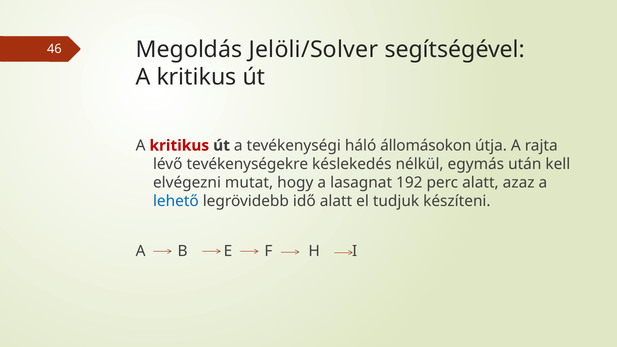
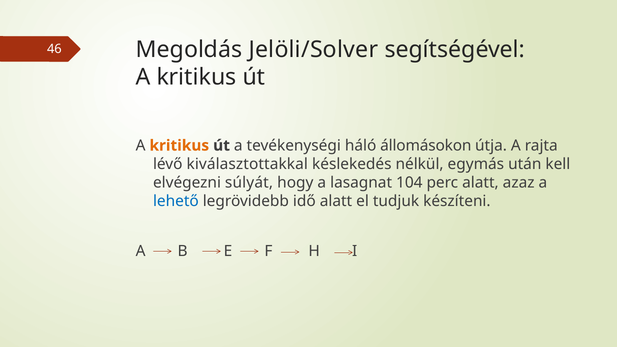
kritikus colour: red -> orange (179, 146)
tevékenységekre: tevékenységekre -> kiválasztottakkal (247, 164)
mutat: mutat -> súlyát (249, 183)
192: 192 -> 104 (409, 183)
